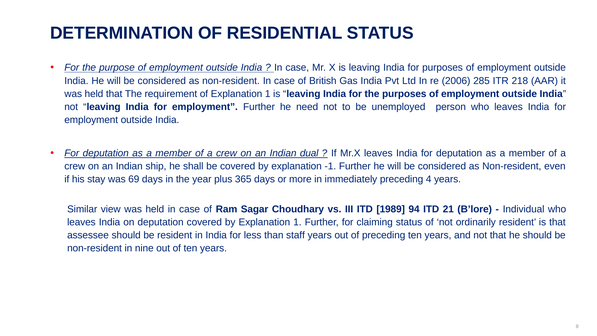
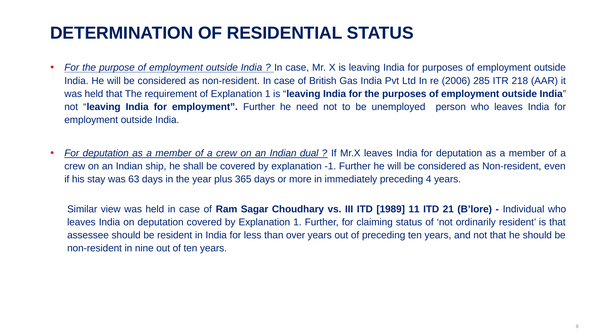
69: 69 -> 63 (134, 179)
94: 94 -> 11 (414, 209)
staff: staff -> over (296, 235)
